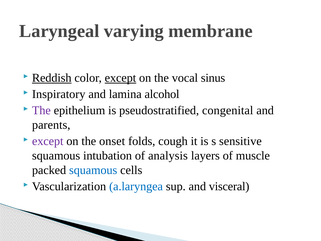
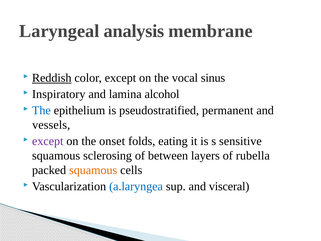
varying: varying -> analysis (134, 31)
except underline: present -> none (120, 78)
The colour: purple -> blue (41, 110)
congenital: congenital -> permanent (228, 110)
parents: parents -> vessels (51, 125)
cough: cough -> eating (173, 141)
intubation: intubation -> sclerosing (108, 156)
analysis: analysis -> between (168, 156)
muscle: muscle -> rubella (253, 156)
squamous colour: blue -> orange (93, 170)
